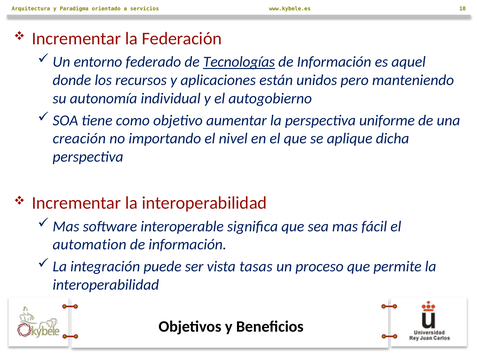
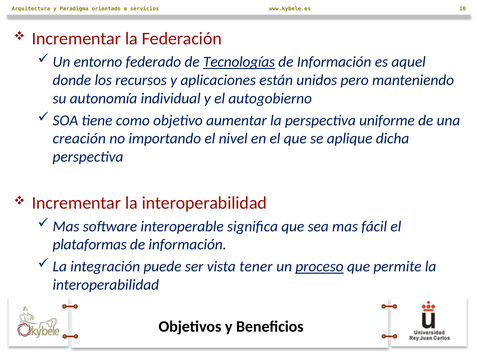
automation: automation -> plataformas (90, 245)
tasas: tasas -> tener (256, 267)
proceso underline: none -> present (320, 267)
